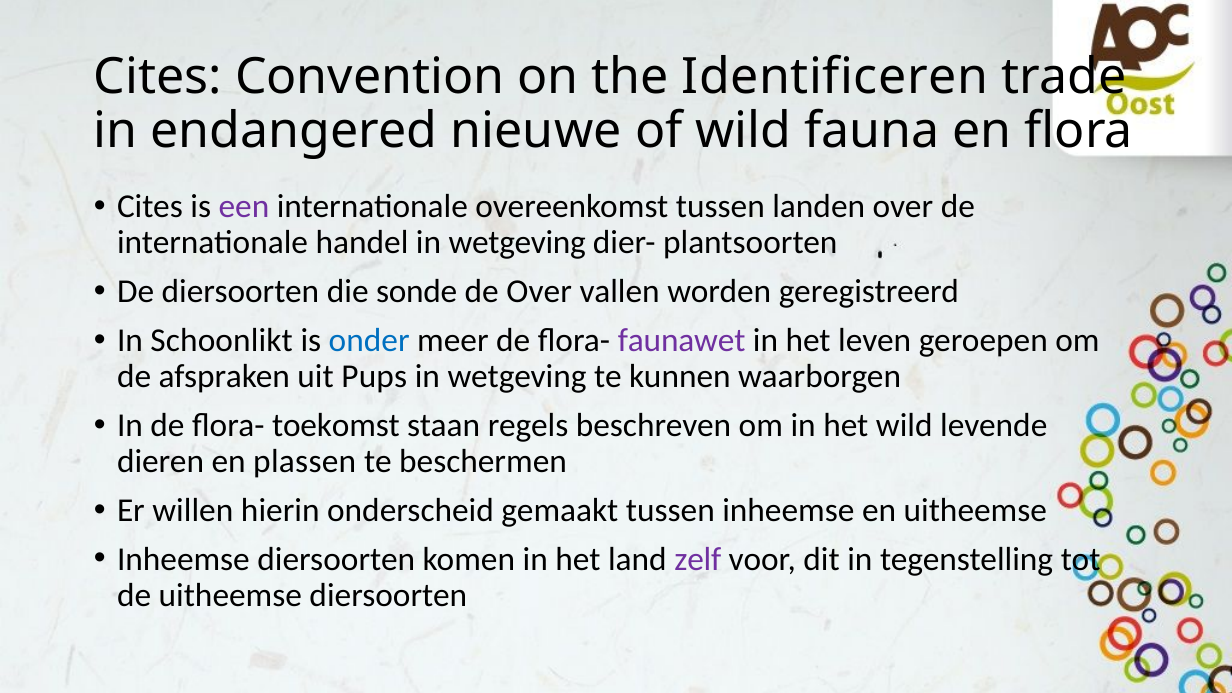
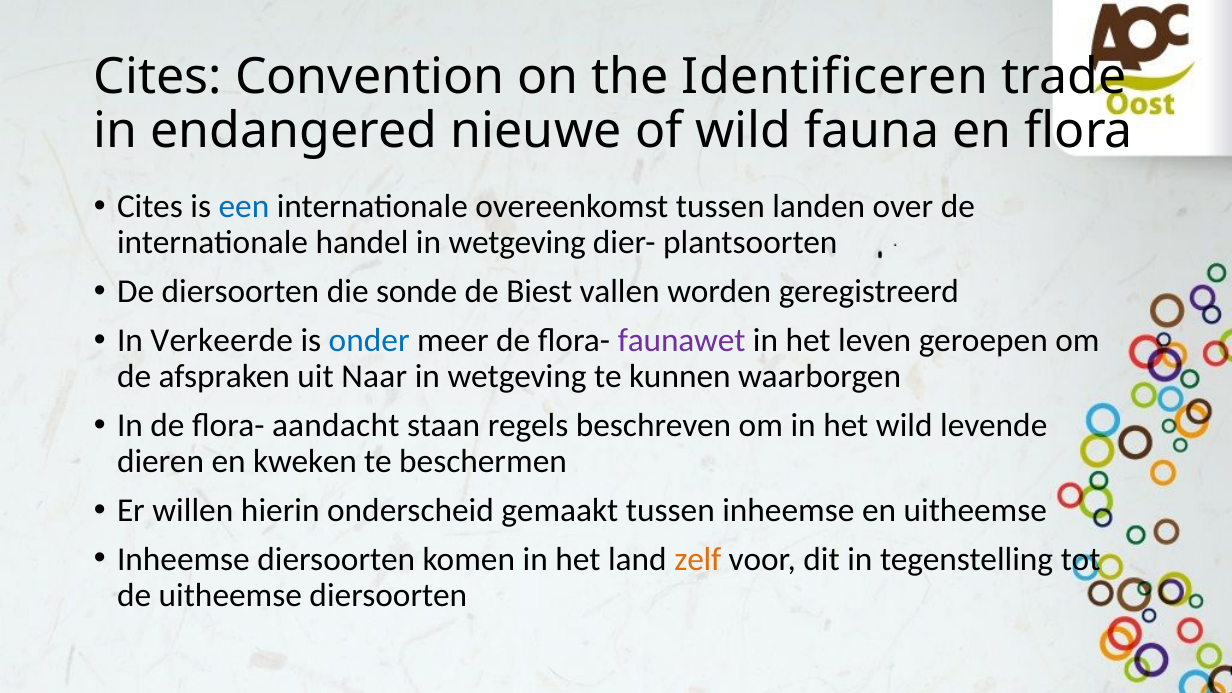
een colour: purple -> blue (244, 207)
de Over: Over -> Biest (539, 292)
Schoonlikt: Schoonlikt -> Verkeerde (222, 341)
Pups: Pups -> Naar (374, 377)
toekomst: toekomst -> aandacht (336, 425)
plassen: plassen -> kweken (305, 462)
zelf colour: purple -> orange (698, 559)
